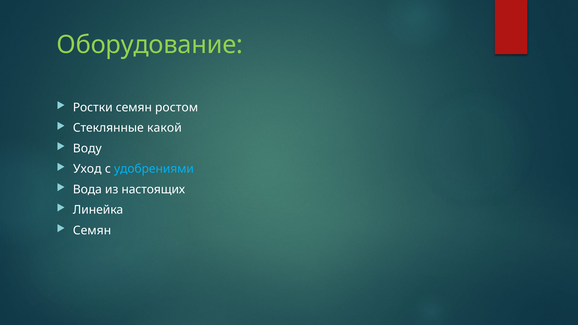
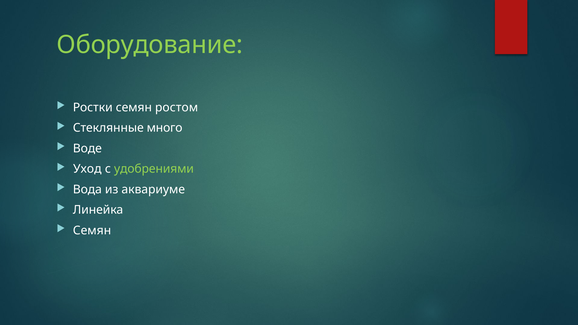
какой: какой -> много (165, 128)
Воду: Воду -> Воде (87, 149)
удобрениями colour: light blue -> light green (154, 169)
настоящих: настоящих -> аквариуме (153, 189)
